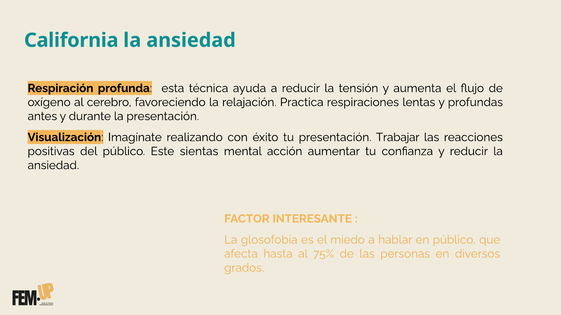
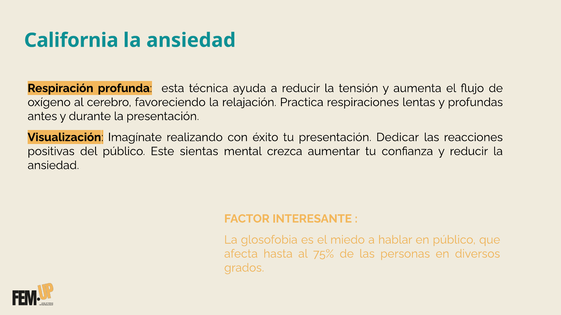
Trabajar: Trabajar -> Dedicar (398, 138)
acción: acción -> crezca (285, 152)
